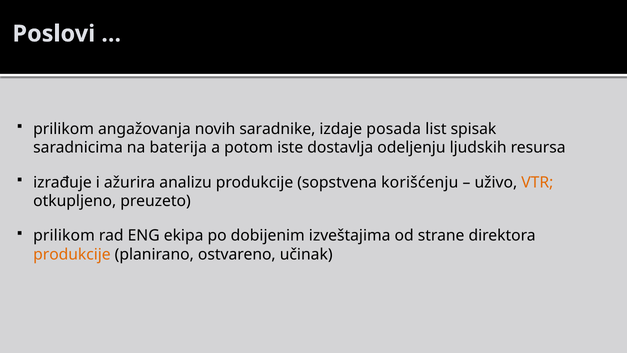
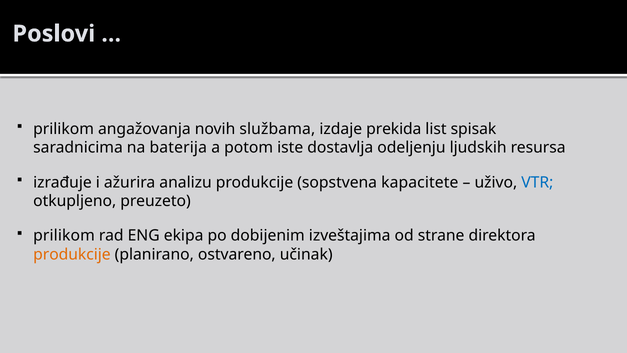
saradnike: saradnike -> službama (277, 129)
posada: posada -> prekida (394, 129)
korišćenju: korišćenju -> kapacitete (420, 182)
VTR colour: orange -> blue (537, 182)
